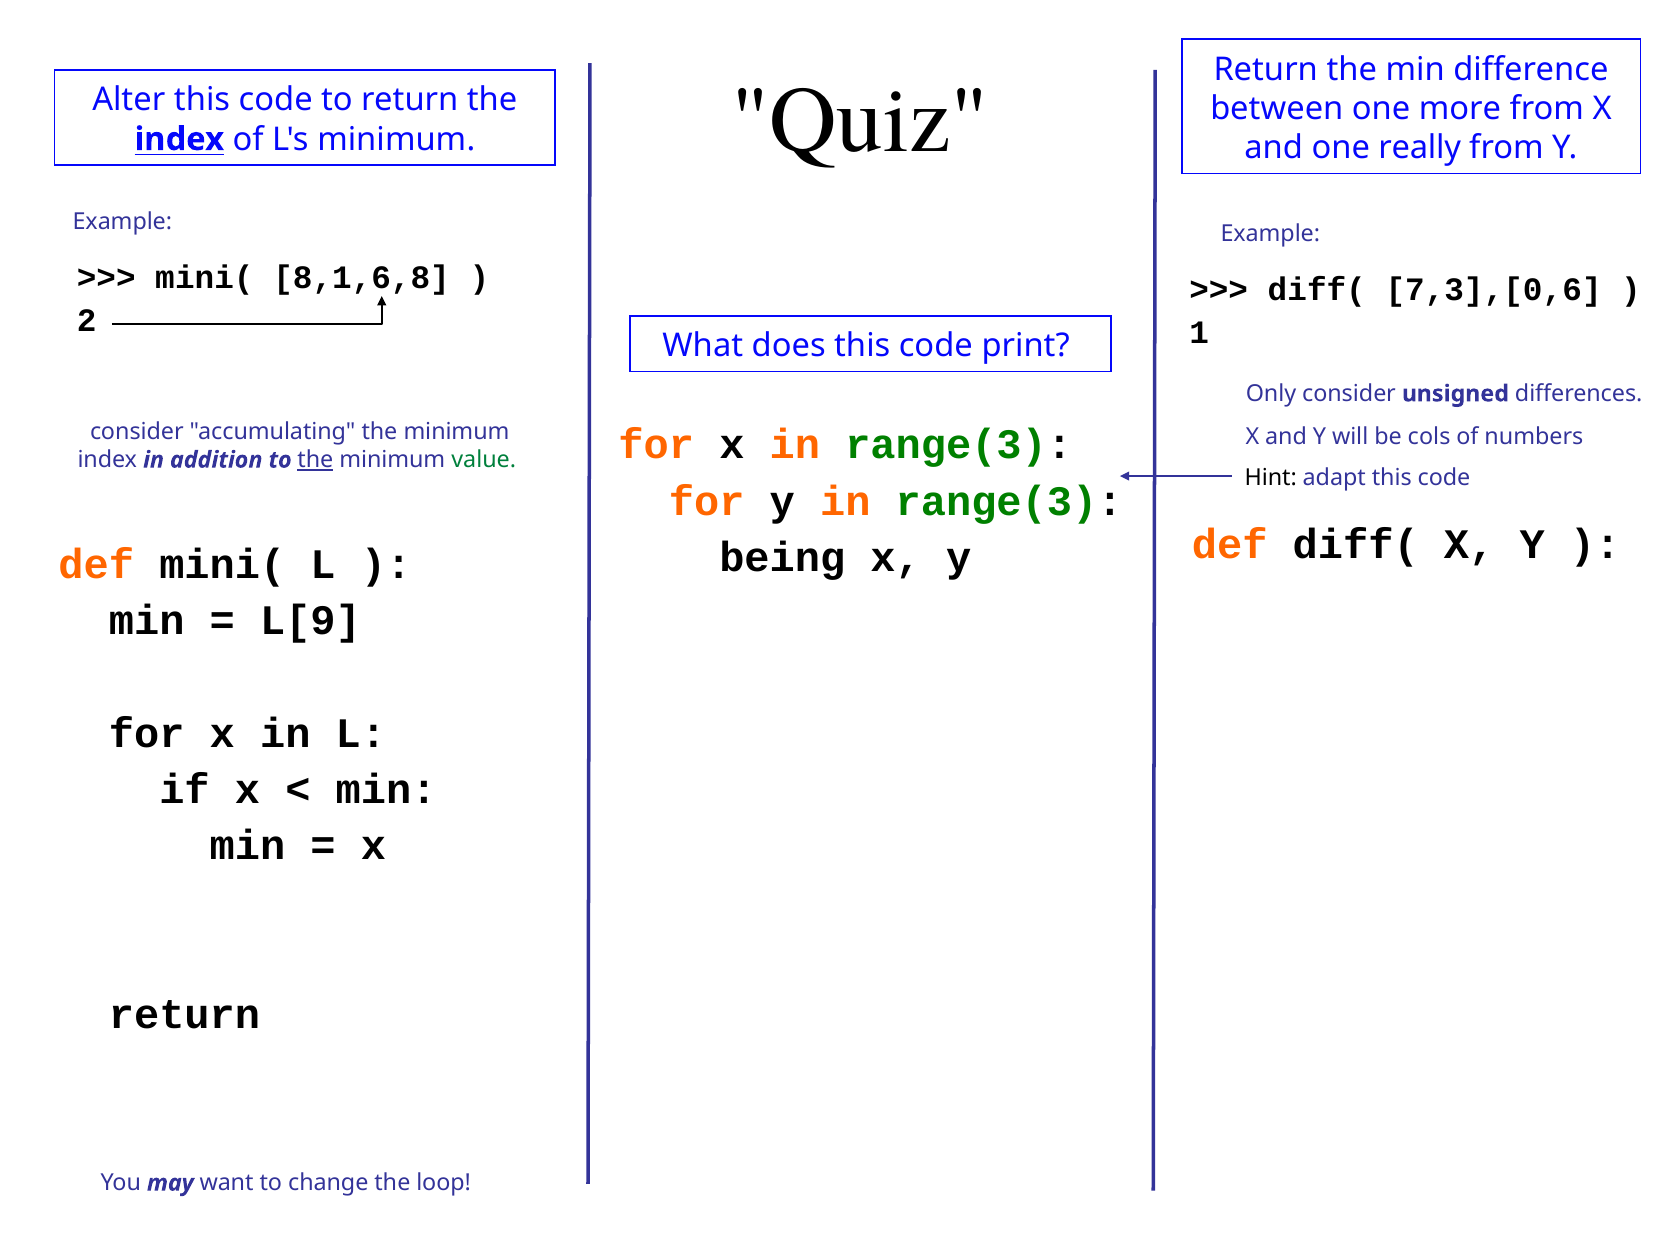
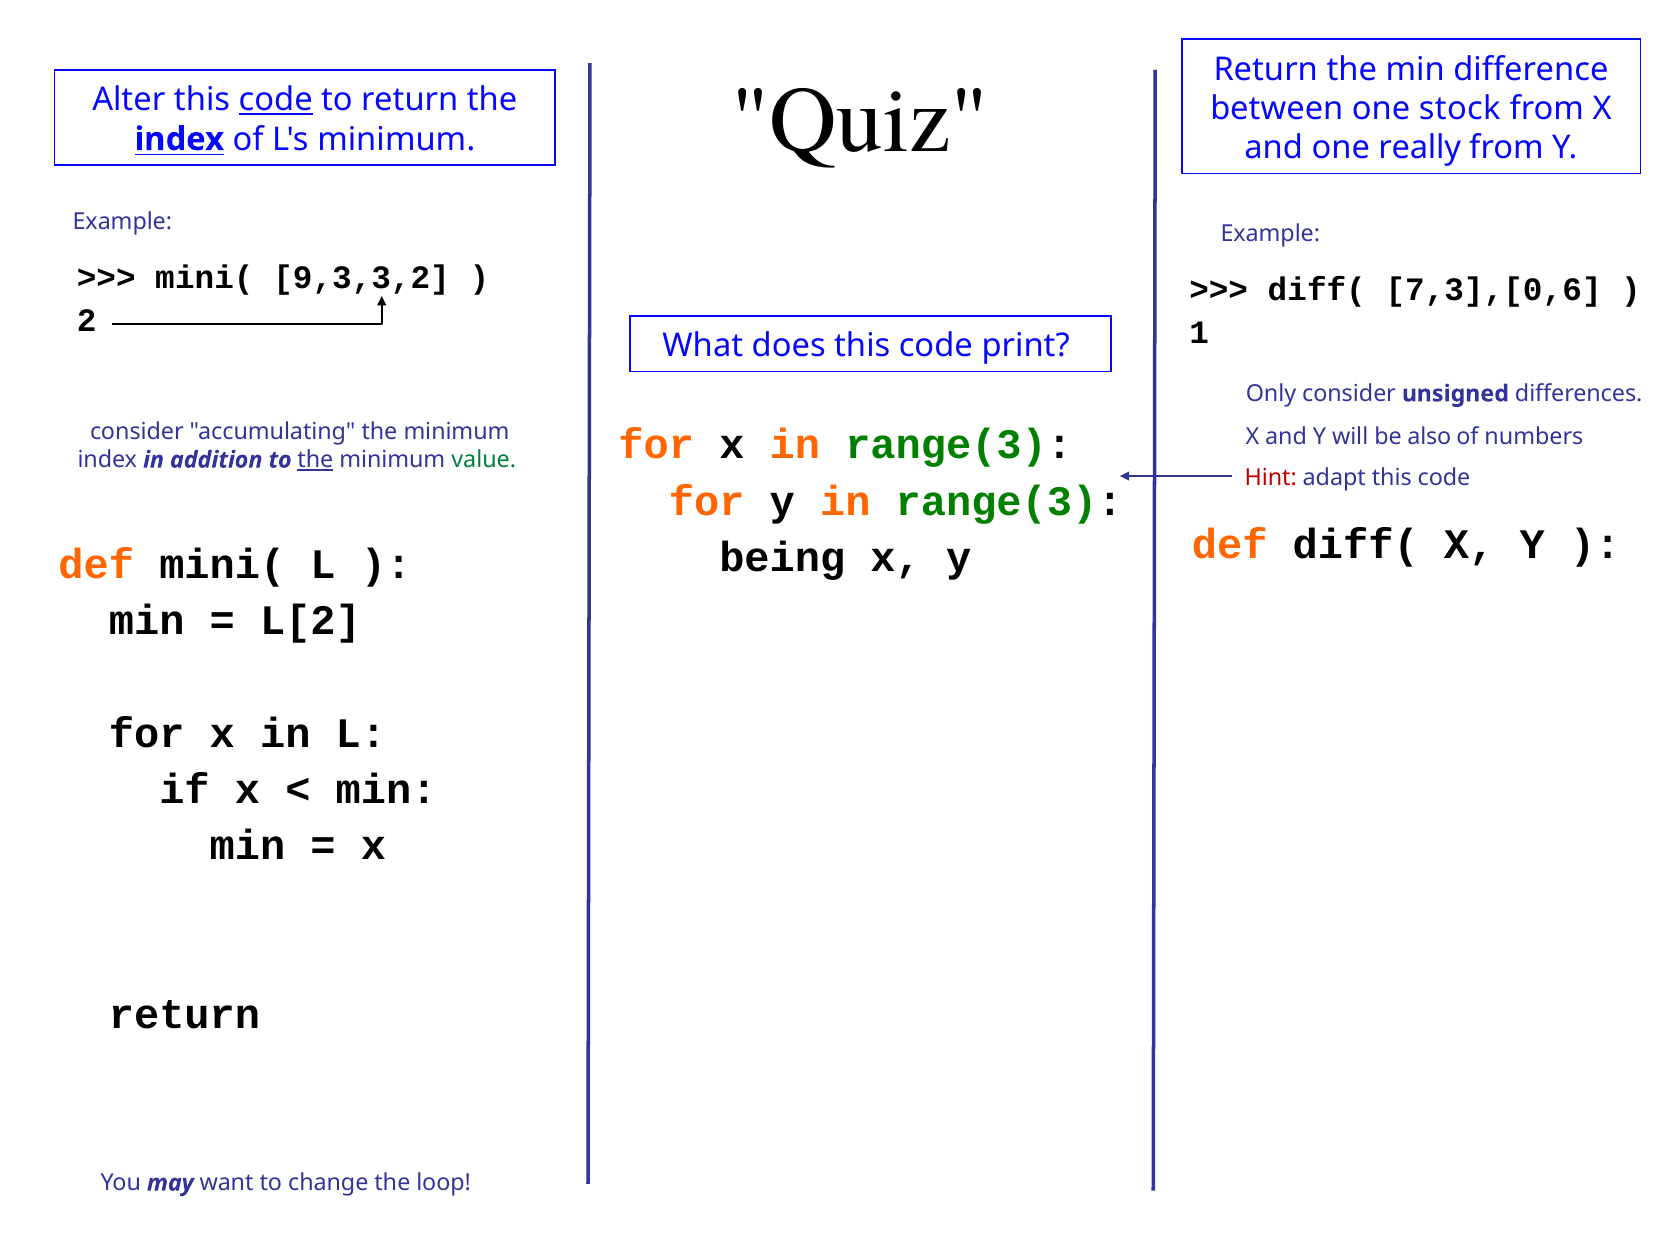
code underline: none -> present (276, 100)
more: more -> stock (1460, 109)
8,1,6,8: 8,1,6,8 -> 9,3,3,2 (362, 277)
cols: cols -> also (1429, 437)
Hint colour: black -> red (1271, 478)
L[9: L[9 -> L[2 (310, 621)
